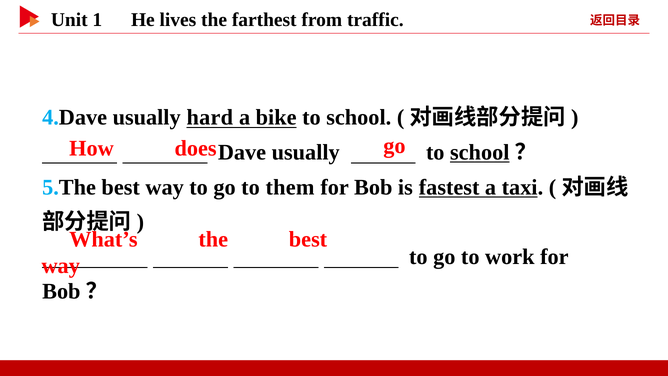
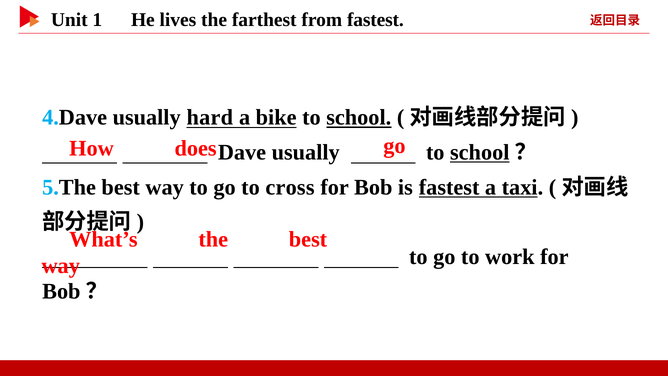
traffic: traffic -> fastest (375, 20)
school underline: none -> present (359, 118)
them: them -> cross (290, 187)
